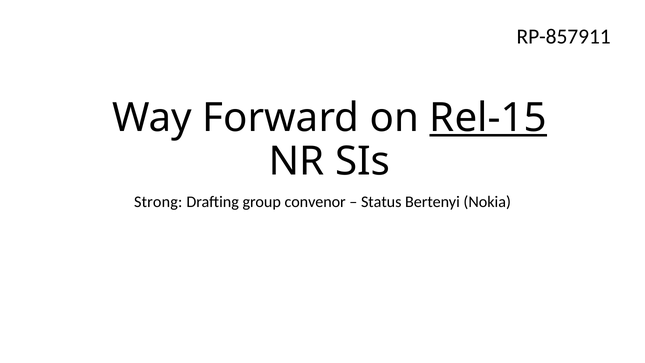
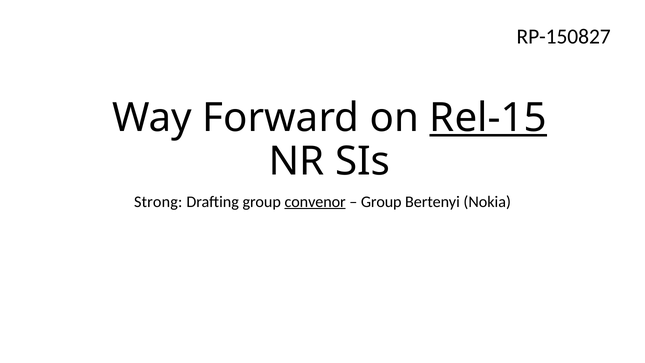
RP-857911: RP-857911 -> RP-150827 (564, 36)
convenor underline: none -> present (315, 202)
Status: Status -> Group (381, 202)
